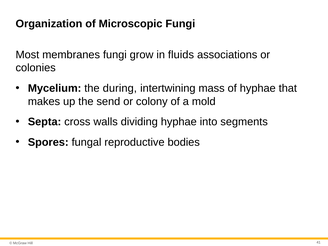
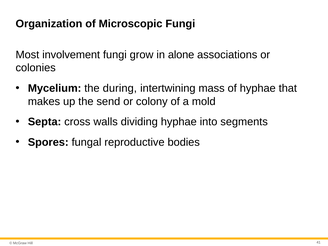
membranes: membranes -> involvement (71, 55)
fluids: fluids -> alone (181, 55)
